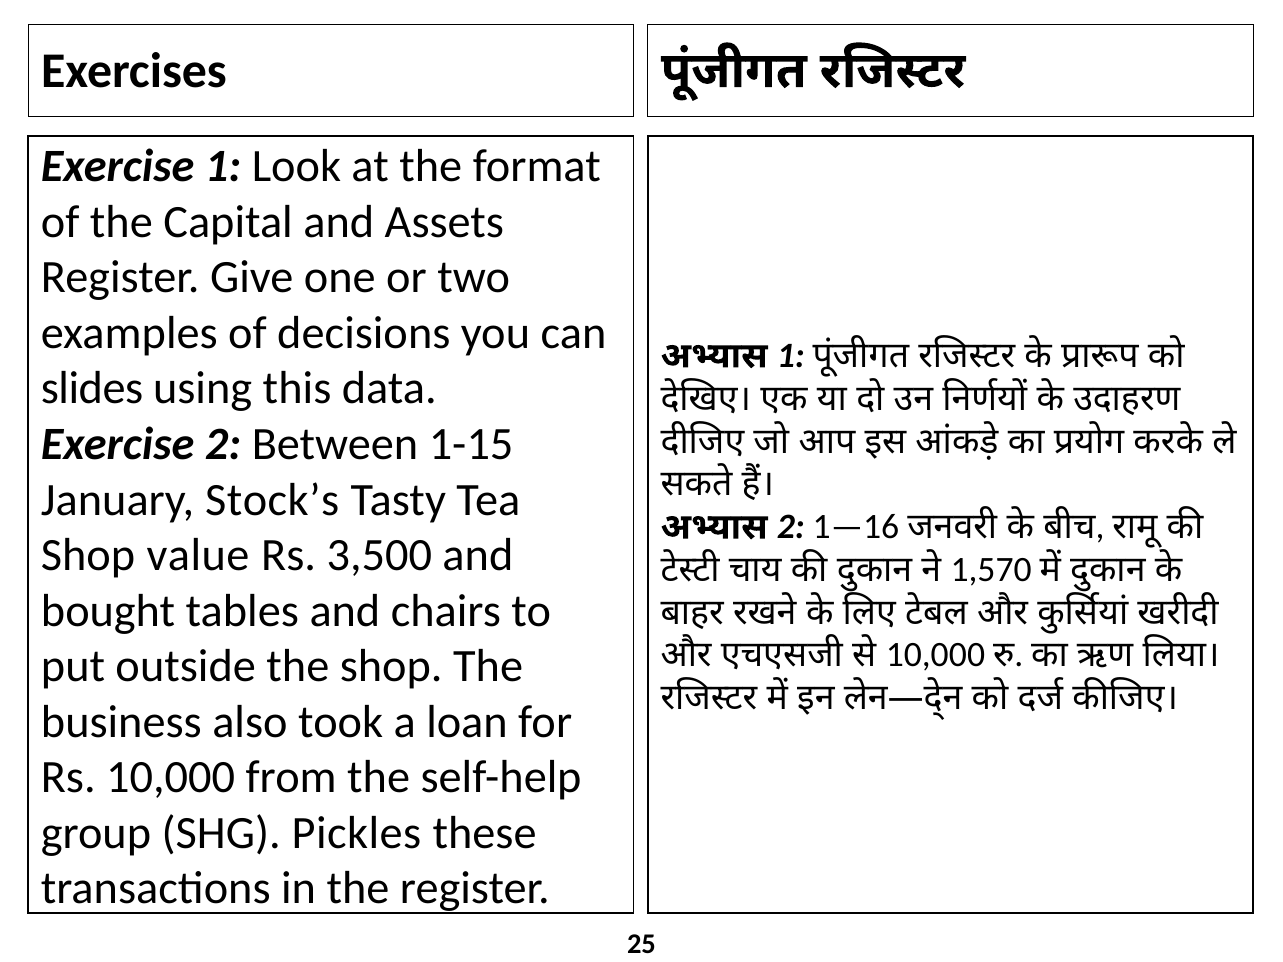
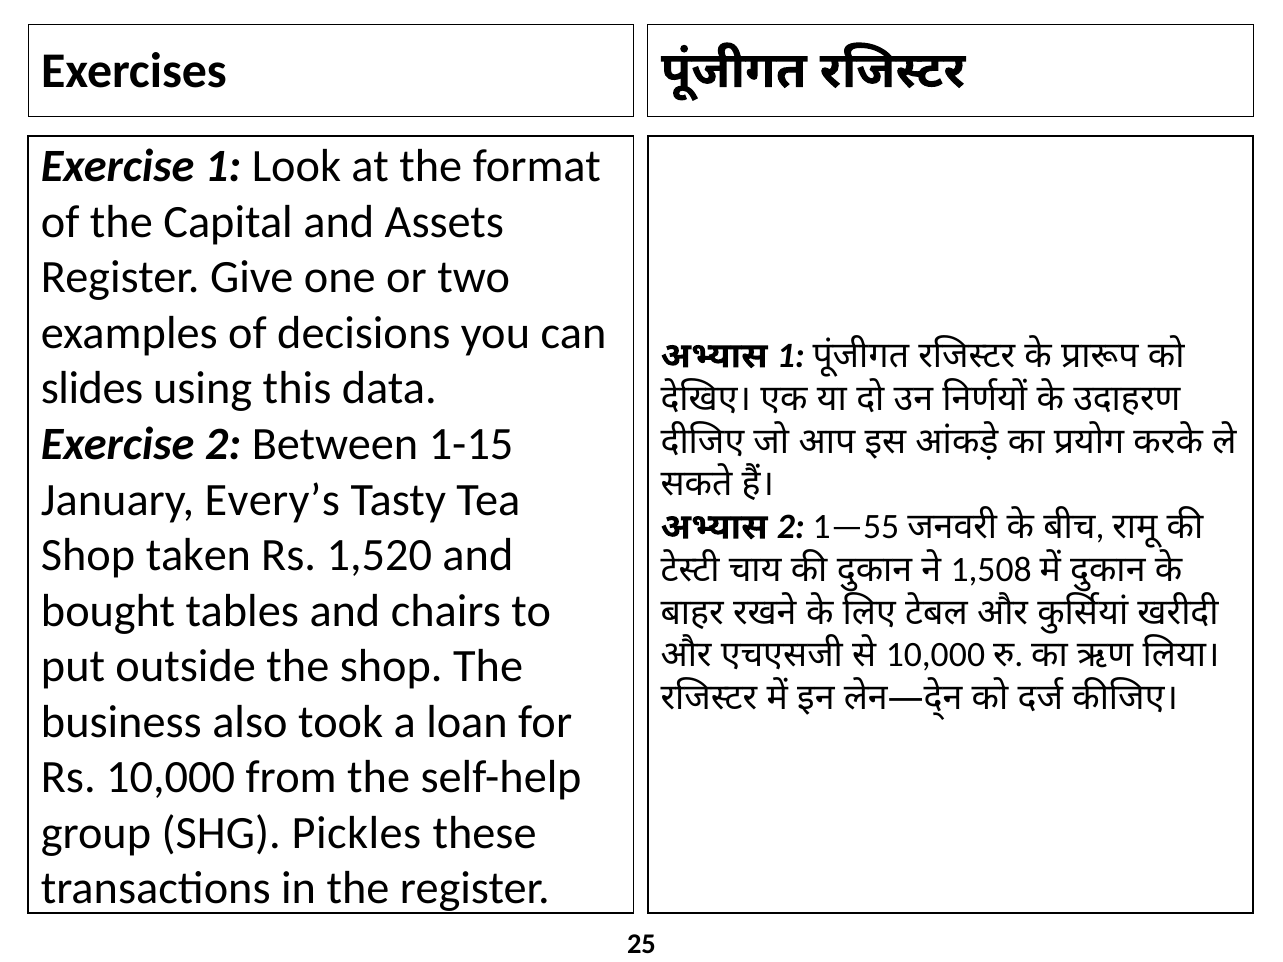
Stock’s: Stock’s -> Every’s (272, 500)
1—16: 1—16 -> 1—55 (856, 527)
value: value -> taken (198, 555)
3,500: 3,500 -> 1,520 (379, 555)
1,570: 1,570 -> 1,508 (991, 570)
